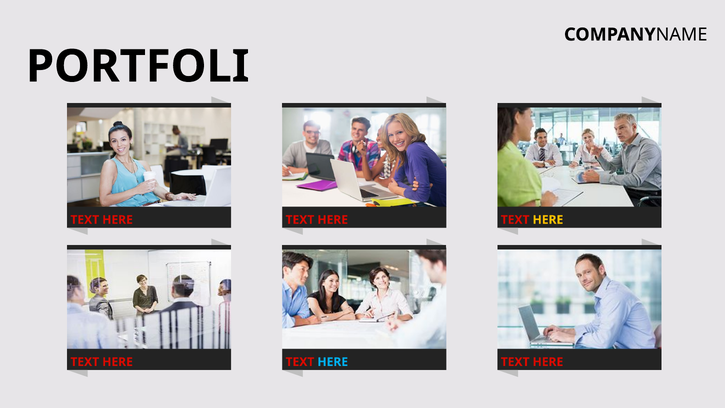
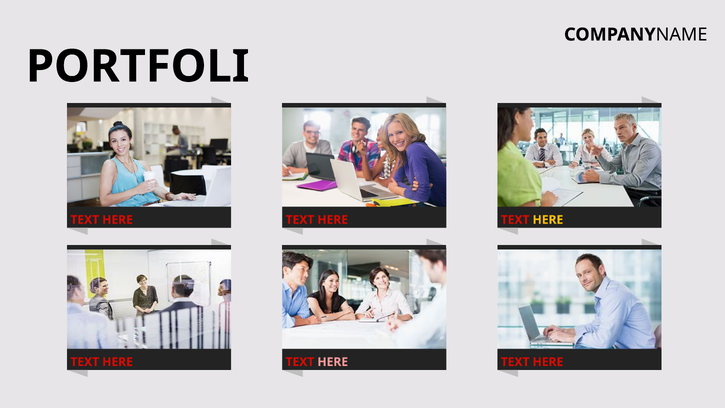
HERE colour: light blue -> pink (333, 362)
